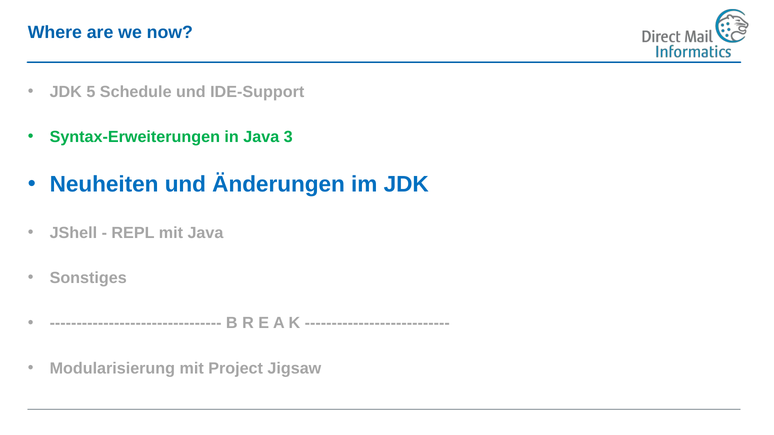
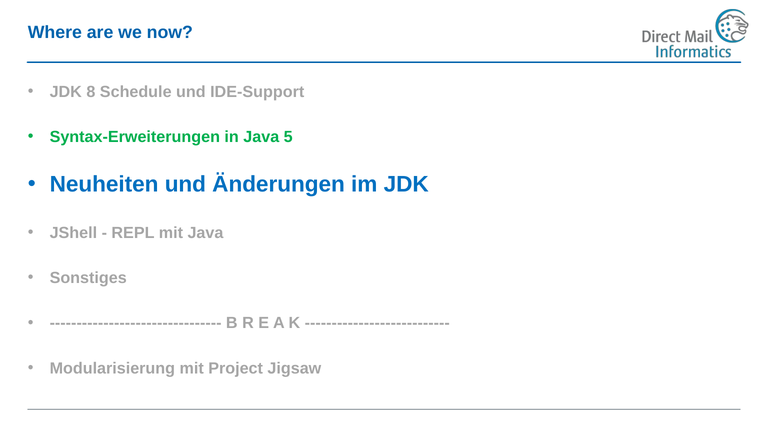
5: 5 -> 8 (91, 92)
3: 3 -> 5 (288, 137)
